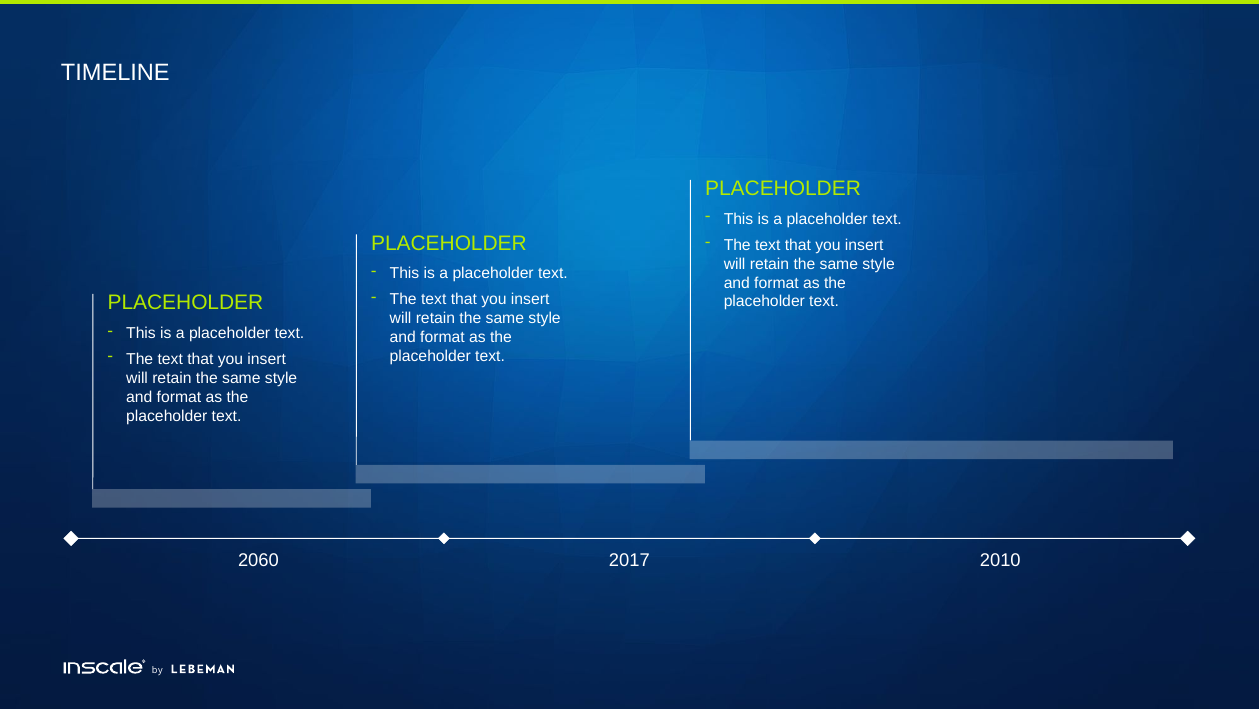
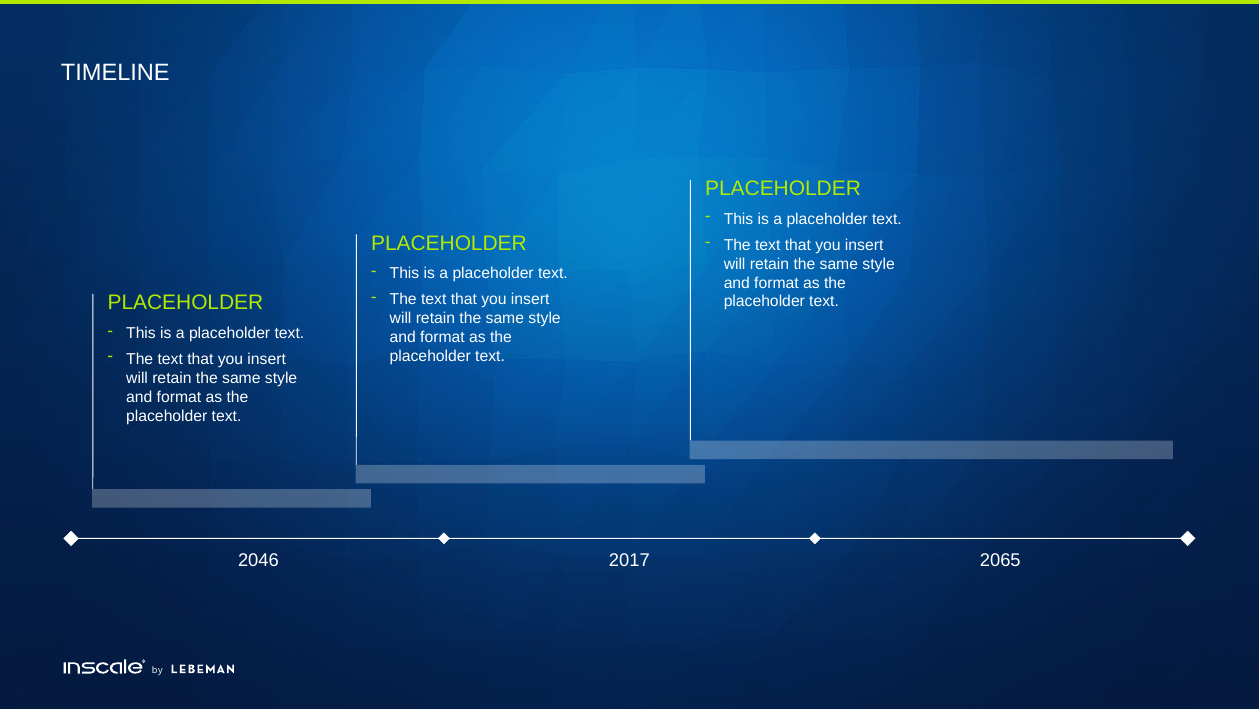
2060: 2060 -> 2046 (258, 560)
2010: 2010 -> 2065 (1000, 560)
